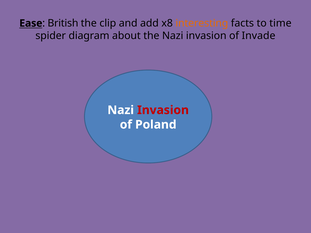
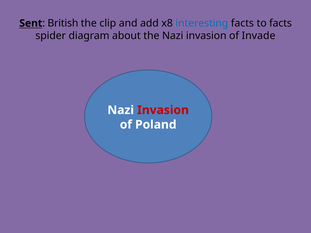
Ease: Ease -> Sent (31, 23)
interesting colour: orange -> blue (202, 23)
to time: time -> facts (281, 23)
